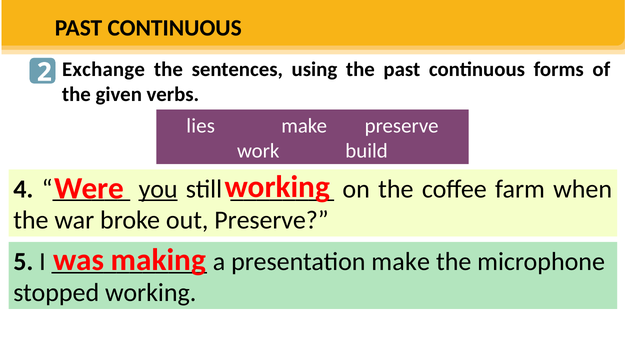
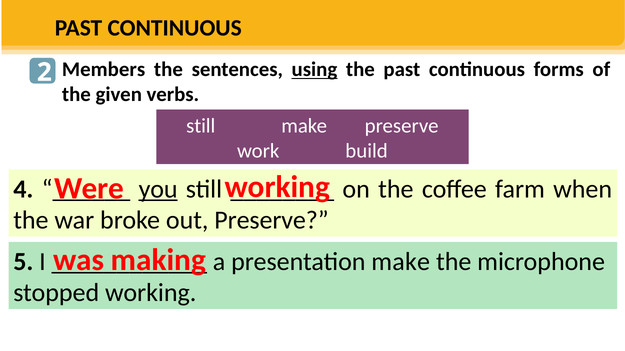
Exchange: Exchange -> Members (104, 70)
using underline: none -> present (314, 70)
lies: lies -> still (201, 126)
